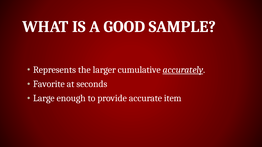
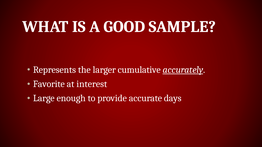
seconds: seconds -> interest (92, 84)
item: item -> days (173, 98)
